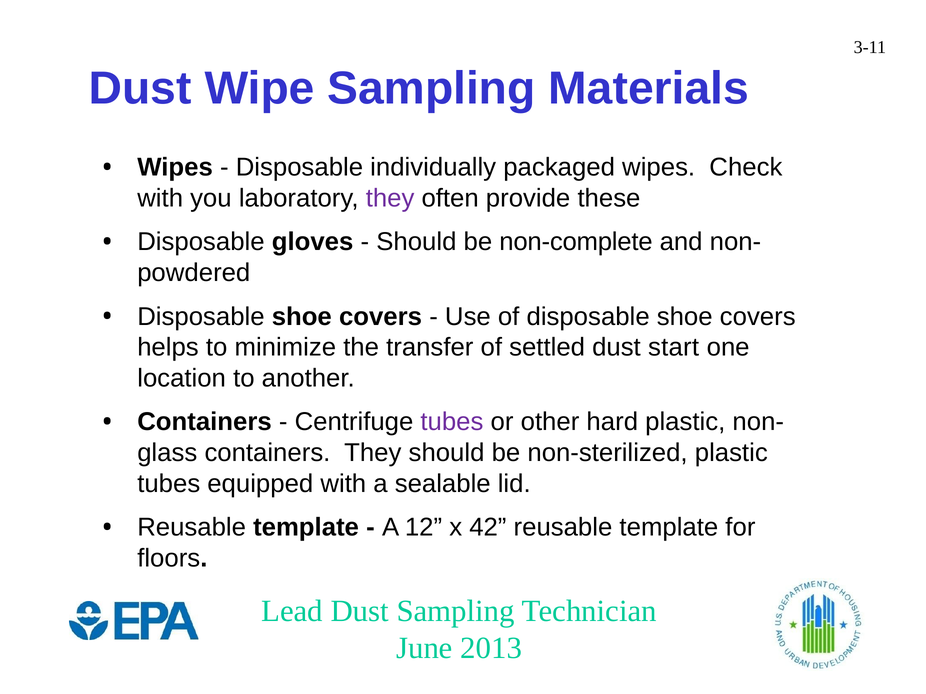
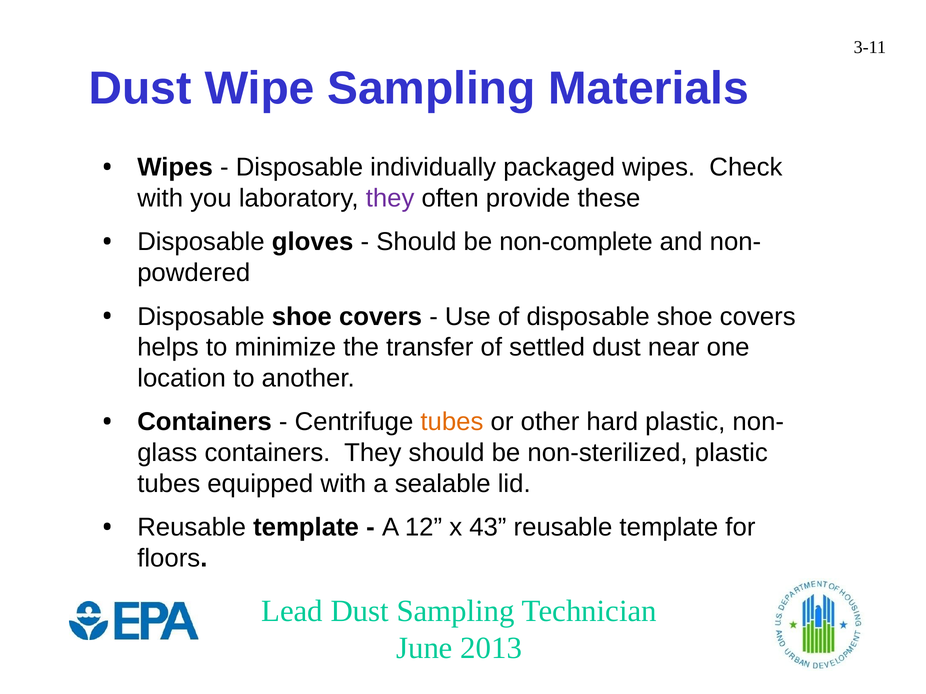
start: start -> near (674, 348)
tubes colour: purple -> orange (452, 422)
42: 42 -> 43 (488, 528)
